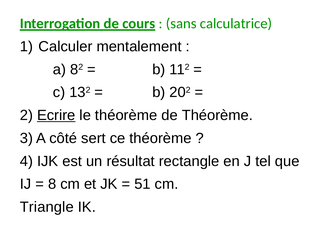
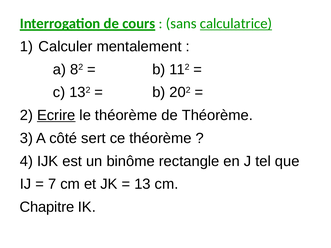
calculatrice underline: none -> present (236, 24)
résultat: résultat -> binôme (131, 161)
8: 8 -> 7 (52, 184)
51: 51 -> 13 (142, 184)
Triangle: Triangle -> Chapitre (47, 207)
